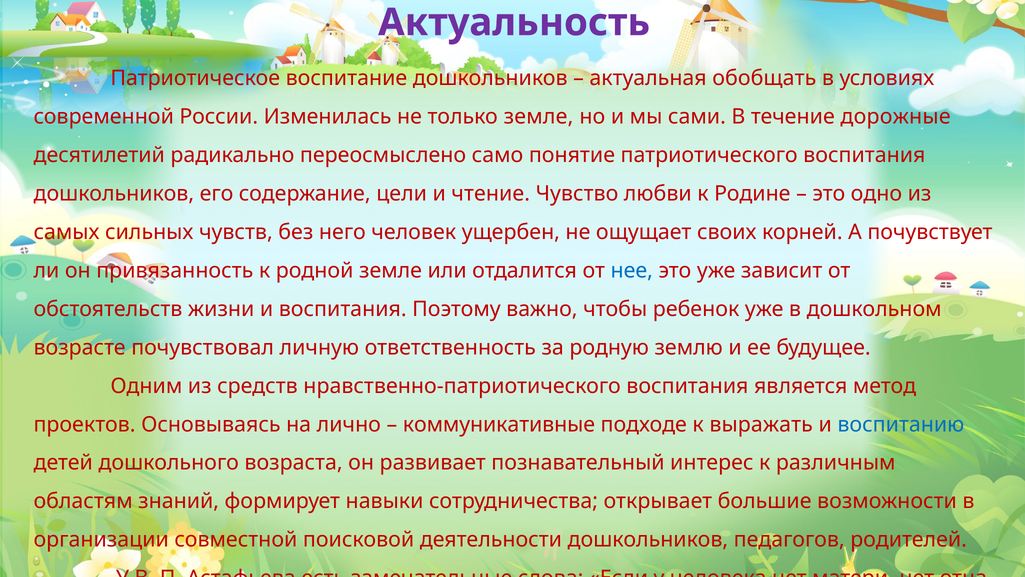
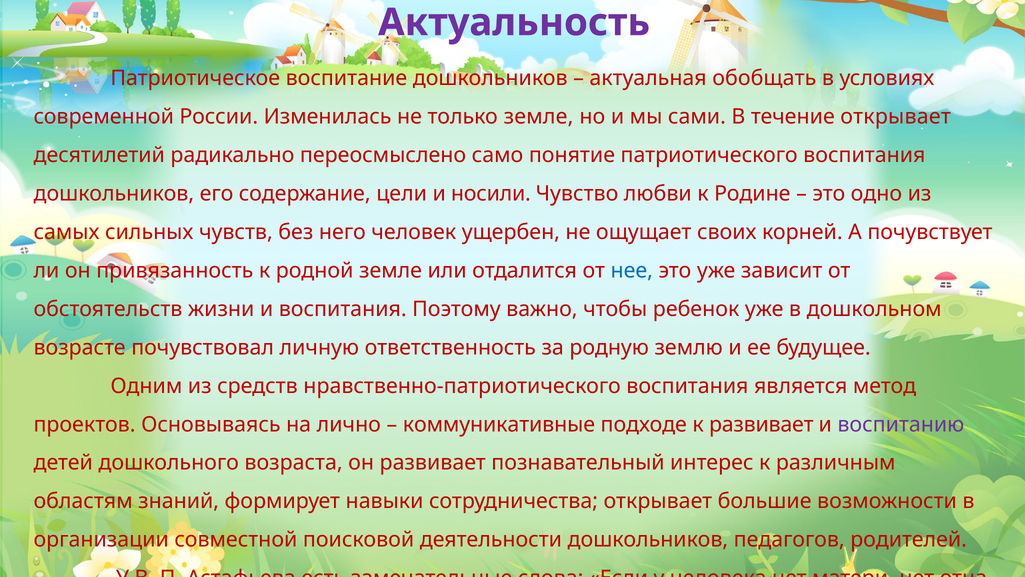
течение дорожные: дорожные -> открывает (896, 117)
чтение: чтение -> носили (491, 194)
к выражать: выражать -> развивает (761, 424)
воспитанию colour: blue -> purple (901, 424)
